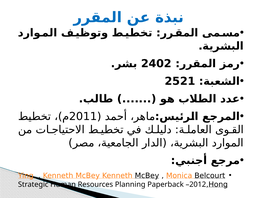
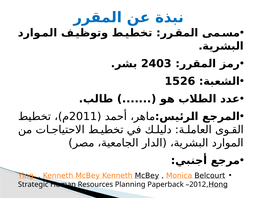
2402: 2402 -> 2403 (156, 64)
2521: 2521 -> 1526 (180, 81)
